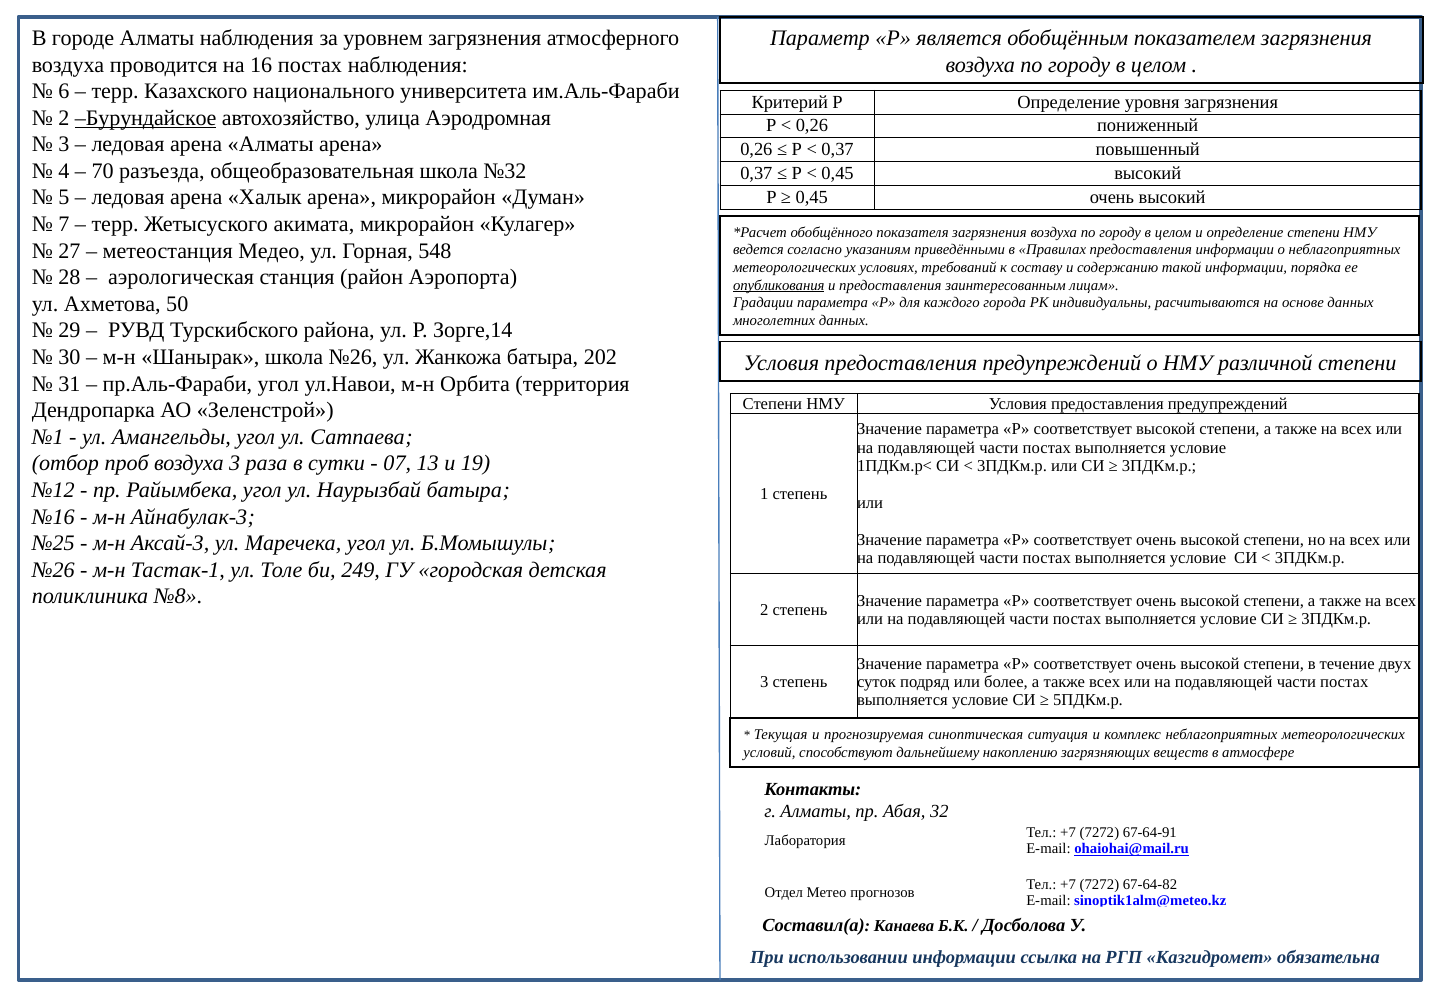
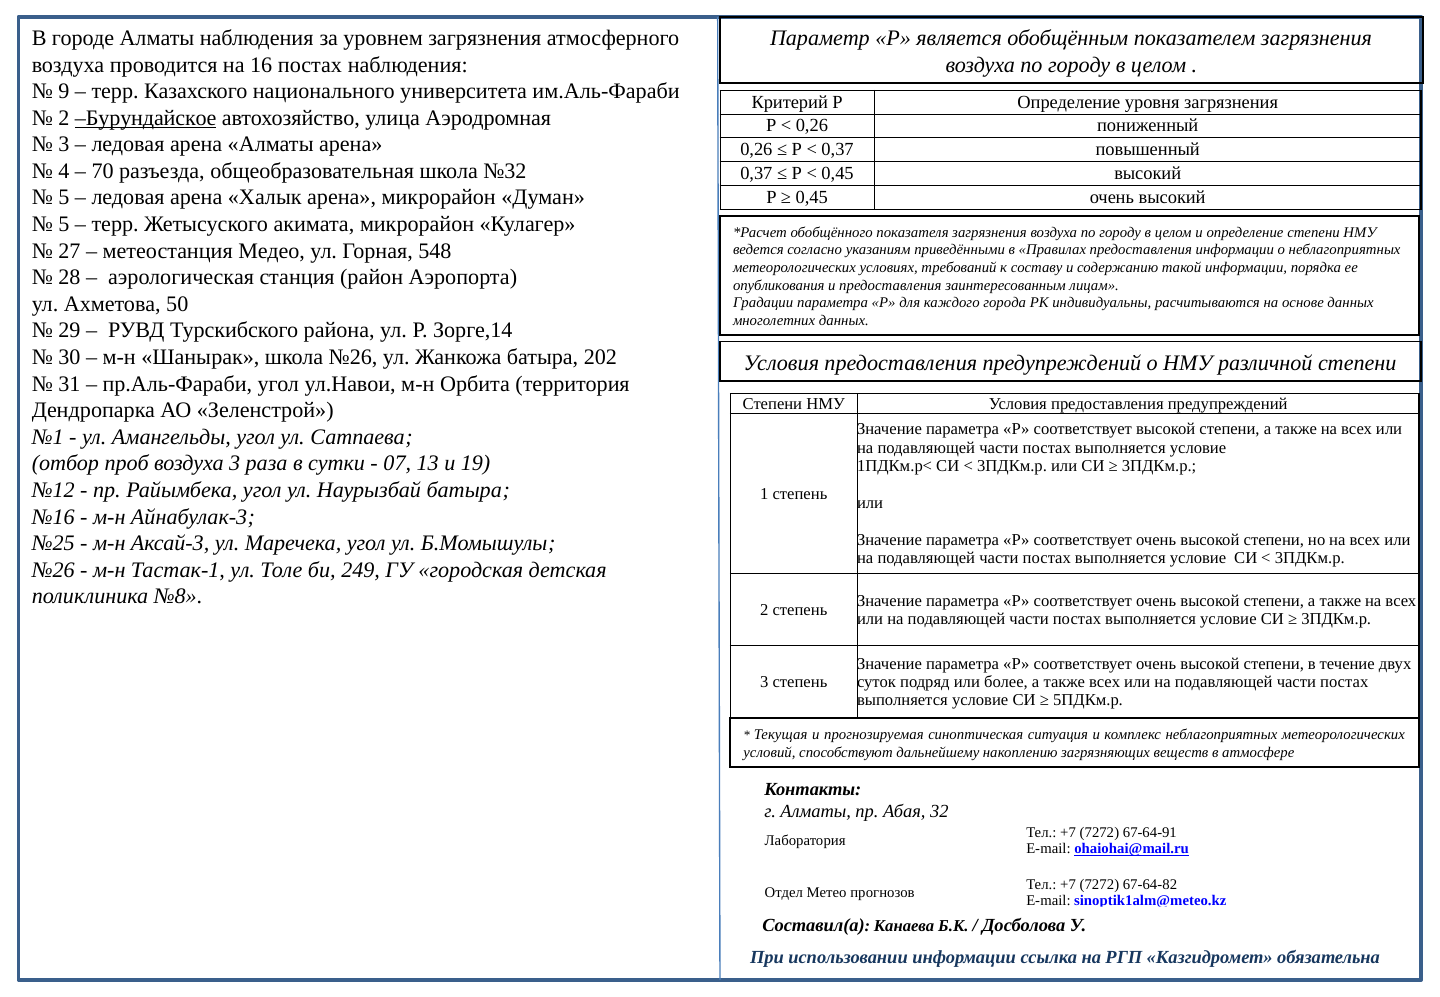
6: 6 -> 9 (64, 91)
7: 7 -> 5 (64, 224)
опубликования underline: present -> none (779, 285)
